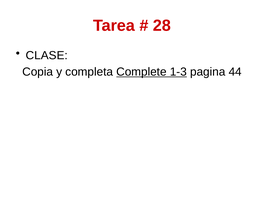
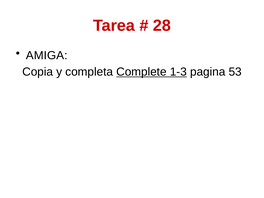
CLASE: CLASE -> AMIGA (47, 55)
44: 44 -> 53 (235, 72)
